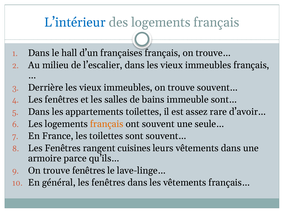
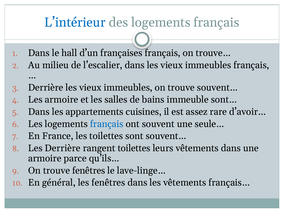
fenêtres: fenêtres -> armoire (62, 100)
appartements toilettes: toilettes -> cuisines (144, 112)
français colour: orange -> blue (107, 124)
Fenêtres: Fenêtres -> Derrière (63, 148)
rangent cuisines: cuisines -> toilettes (134, 148)
